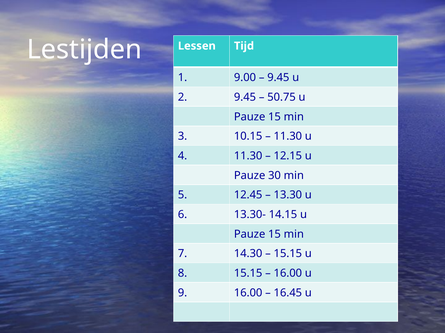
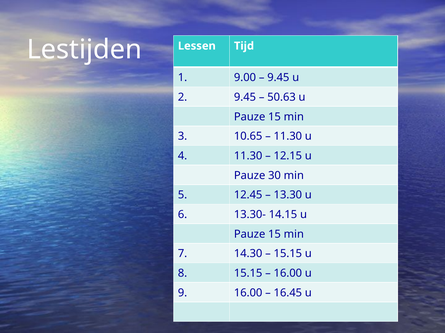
50.75: 50.75 -> 50.63 (282, 97)
10.15: 10.15 -> 10.65 (248, 137)
